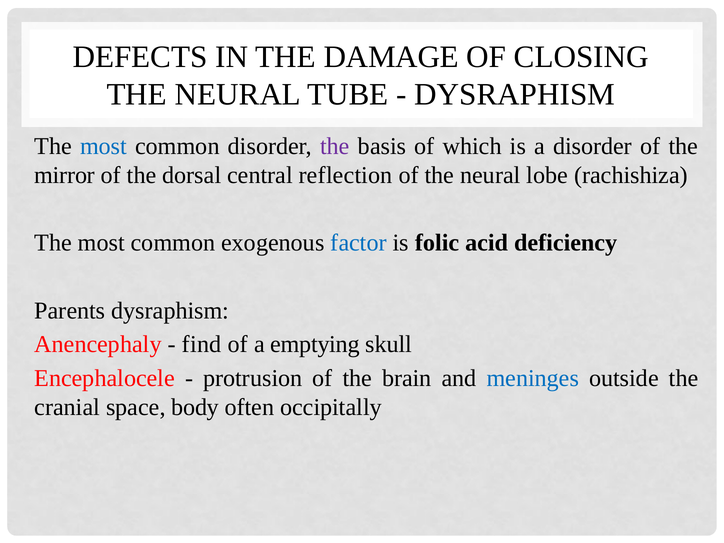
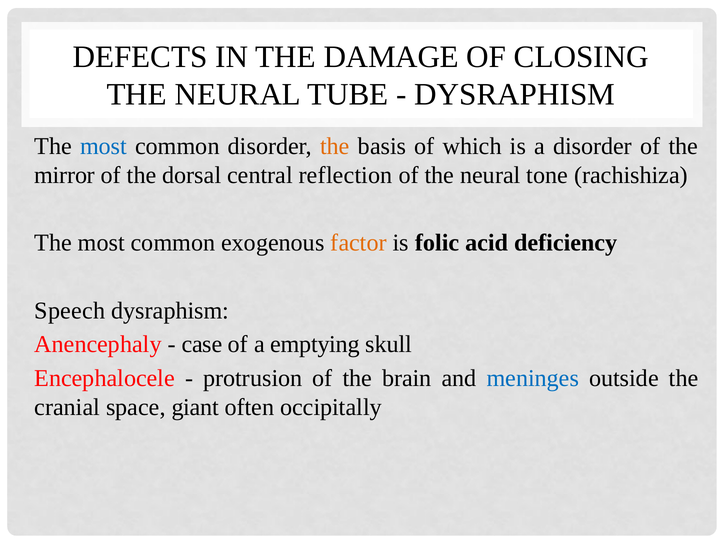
the colour: purple -> orange (335, 146)
lobe: lobe -> tone (547, 175)
factor colour: blue -> orange (359, 243)
Parents: Parents -> Speech (70, 311)
find: find -> case (202, 344)
body: body -> giant (195, 407)
